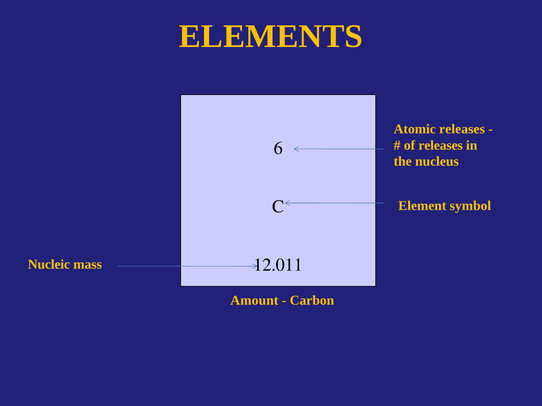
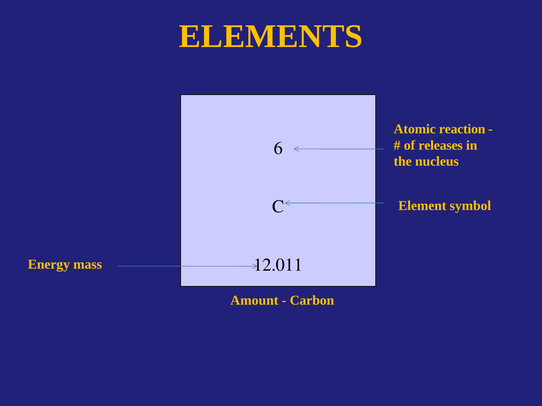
Atomic releases: releases -> reaction (462, 129)
Nucleic: Nucleic -> Energy (49, 265)
